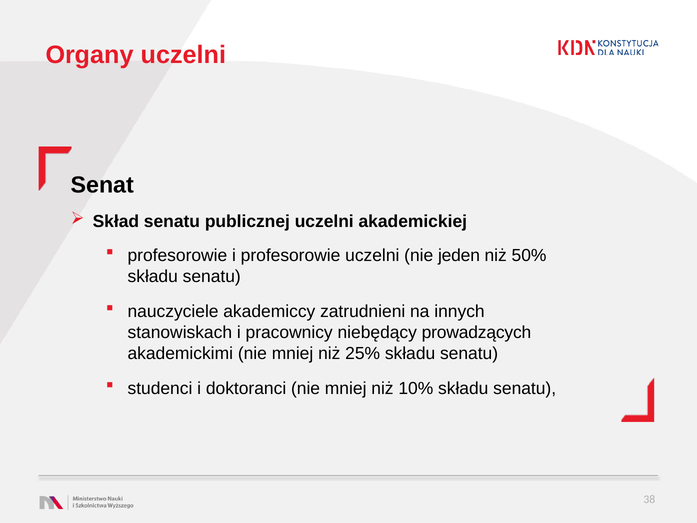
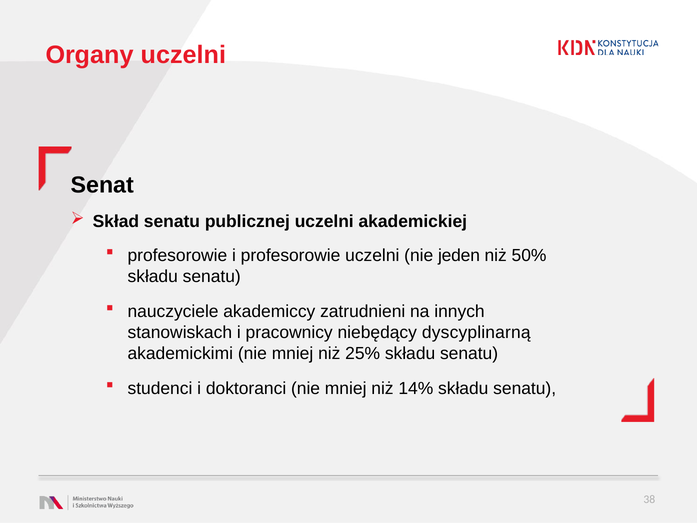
prowadzących: prowadzących -> dyscyplinarną (476, 332)
10%: 10% -> 14% (416, 388)
